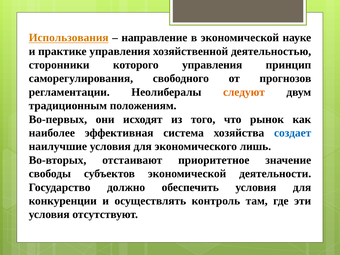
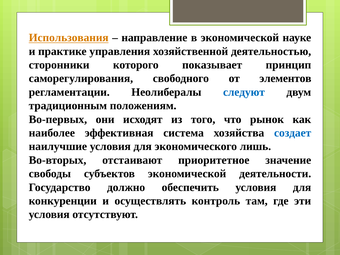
которого управления: управления -> показывает (212, 65)
прогнозов: прогнозов -> элементов (285, 78)
следуют colour: orange -> blue (244, 92)
